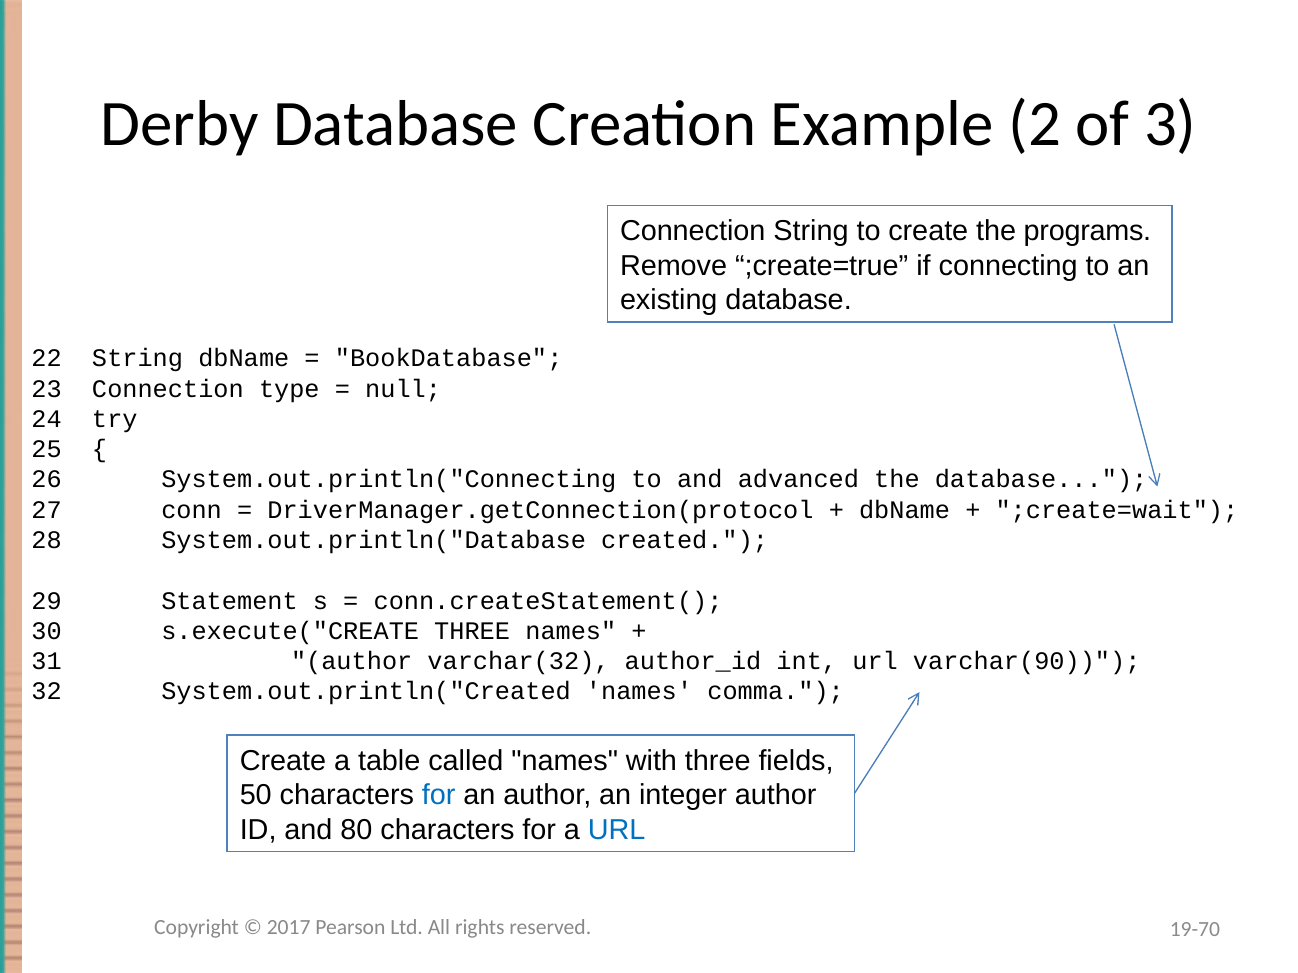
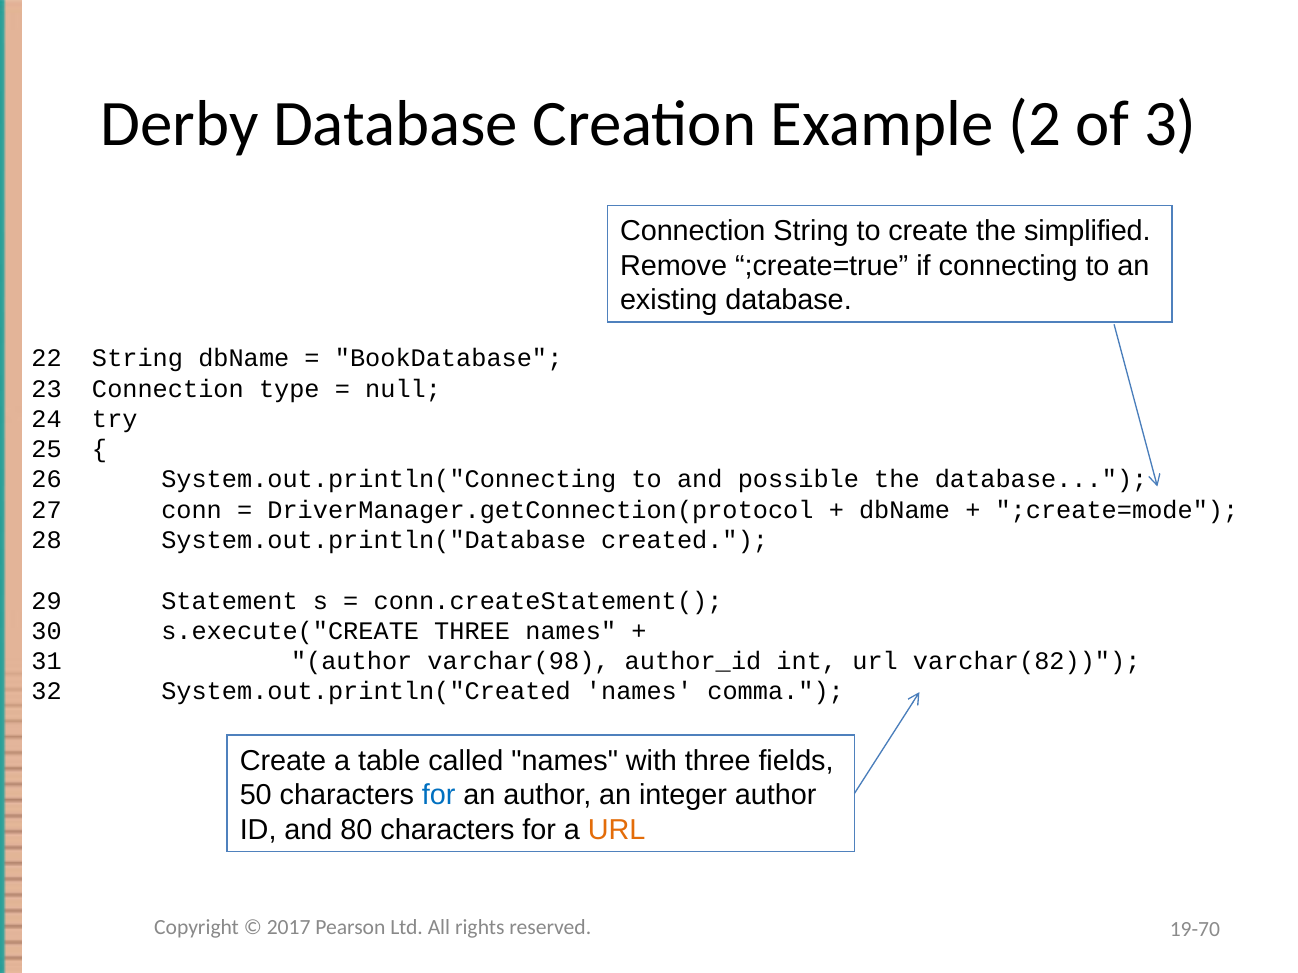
programs: programs -> simplified (1087, 231)
advanced: advanced -> possible (798, 480)
;create=wait: ;create=wait -> ;create=mode (1117, 510)
varchar(32: varchar(32 -> varchar(98 (519, 662)
varchar(90: varchar(90 -> varchar(82 (1027, 662)
URL colour: blue -> orange (617, 830)
